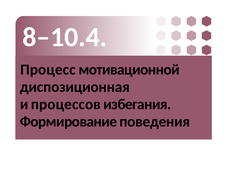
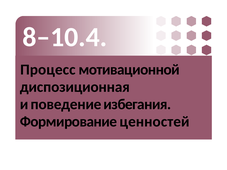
процессов: процессов -> поведение (66, 104)
поведения: поведения -> ценностей (155, 122)
